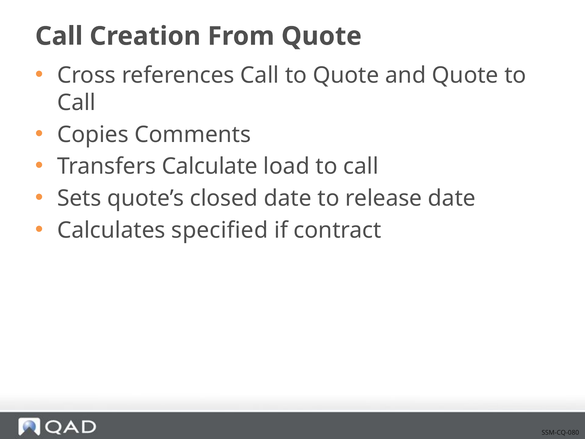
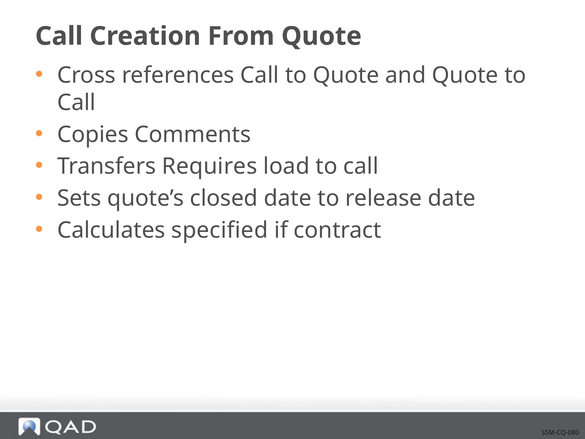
Calculate: Calculate -> Requires (210, 166)
